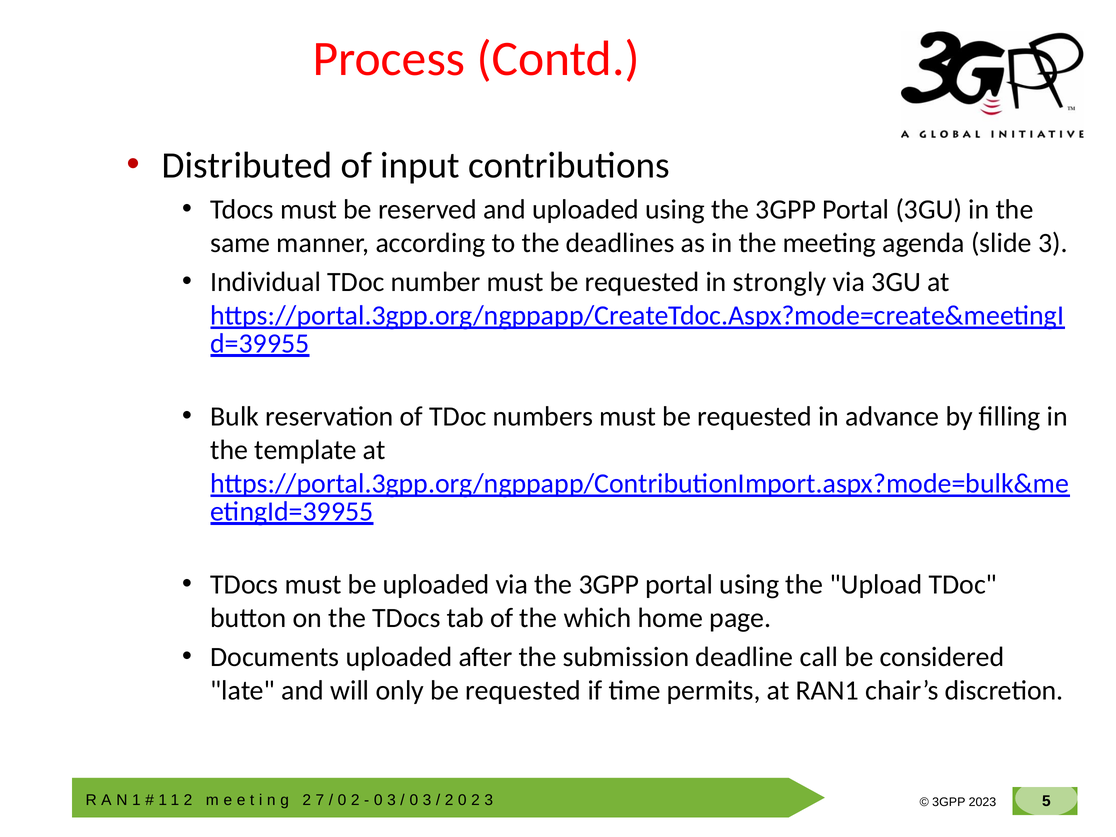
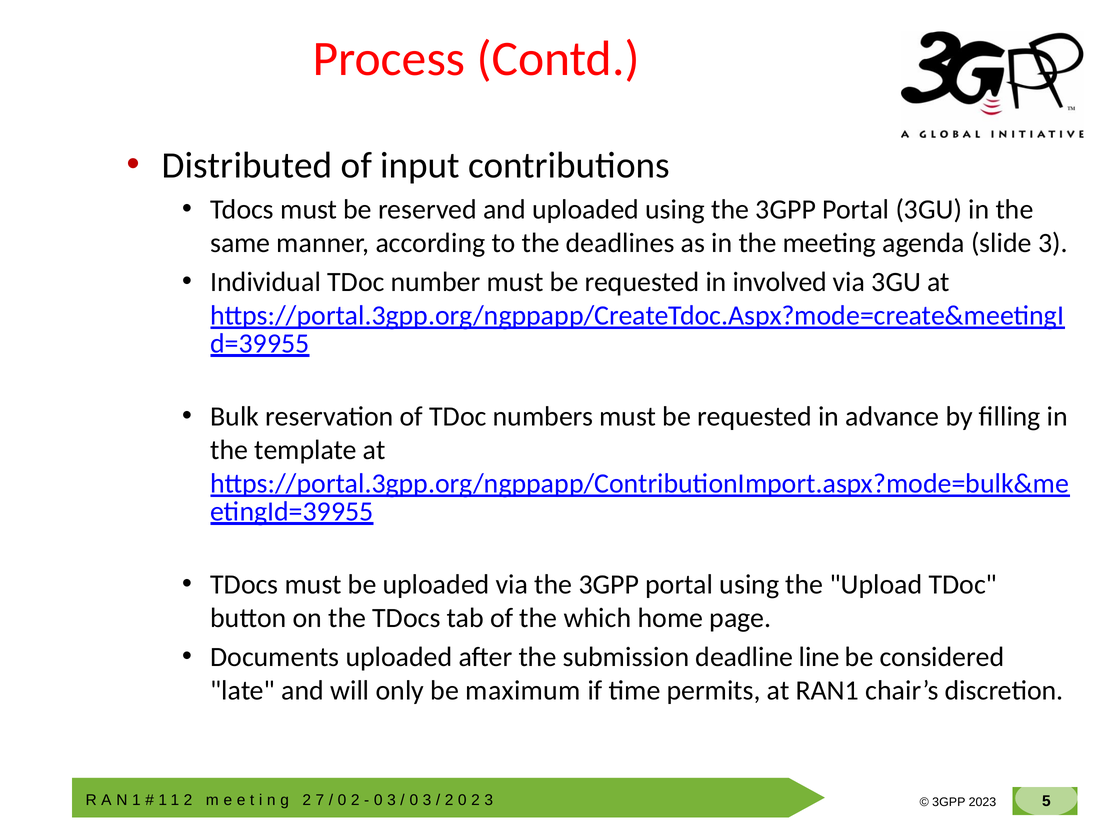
strongly: strongly -> involved (780, 282)
call: call -> line (819, 657)
only be requested: requested -> maximum (523, 691)
